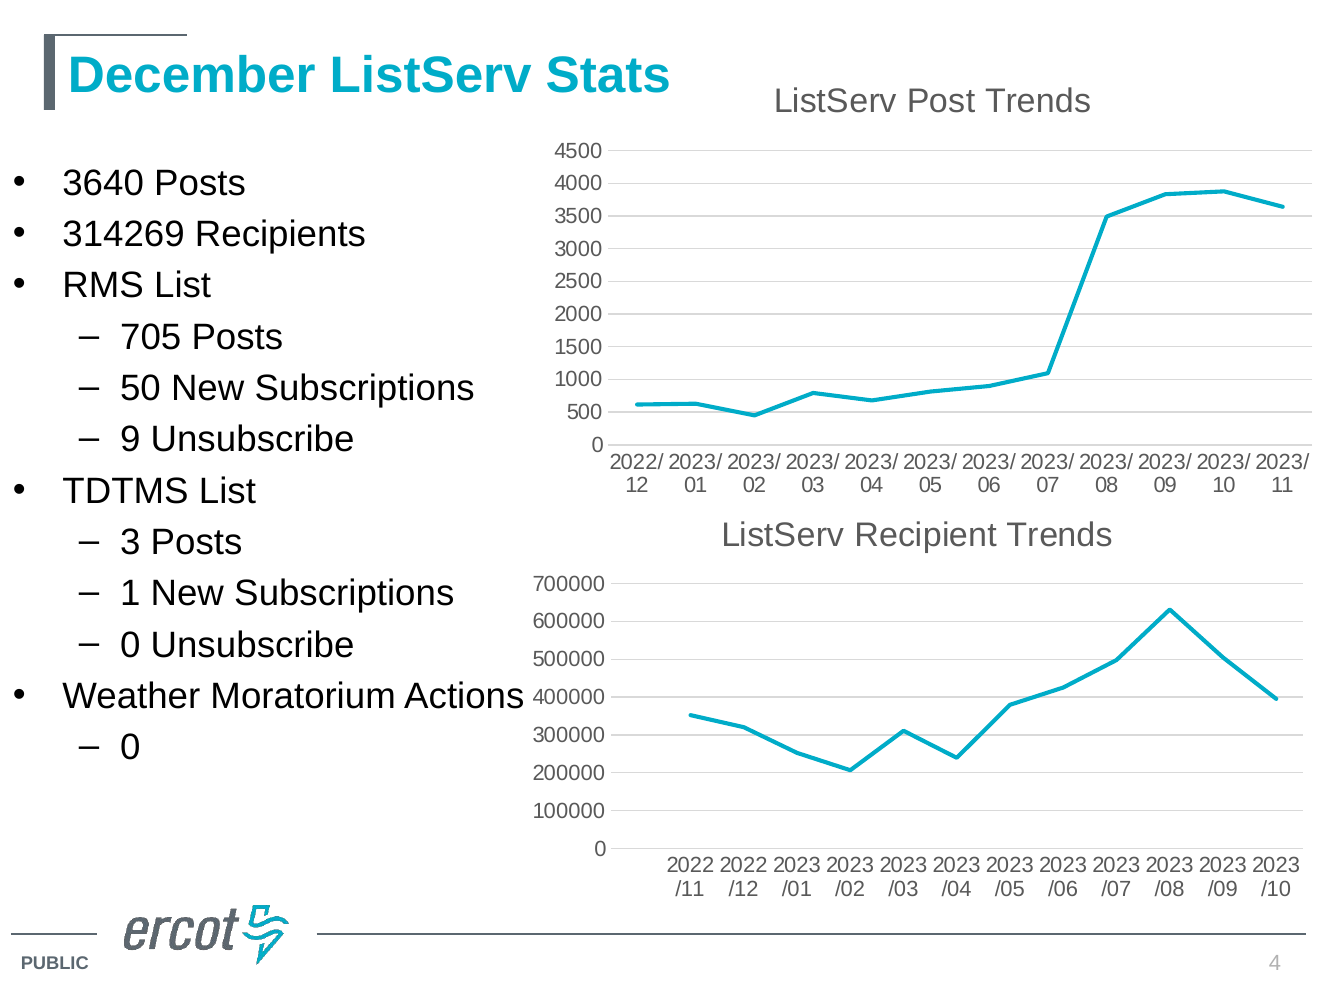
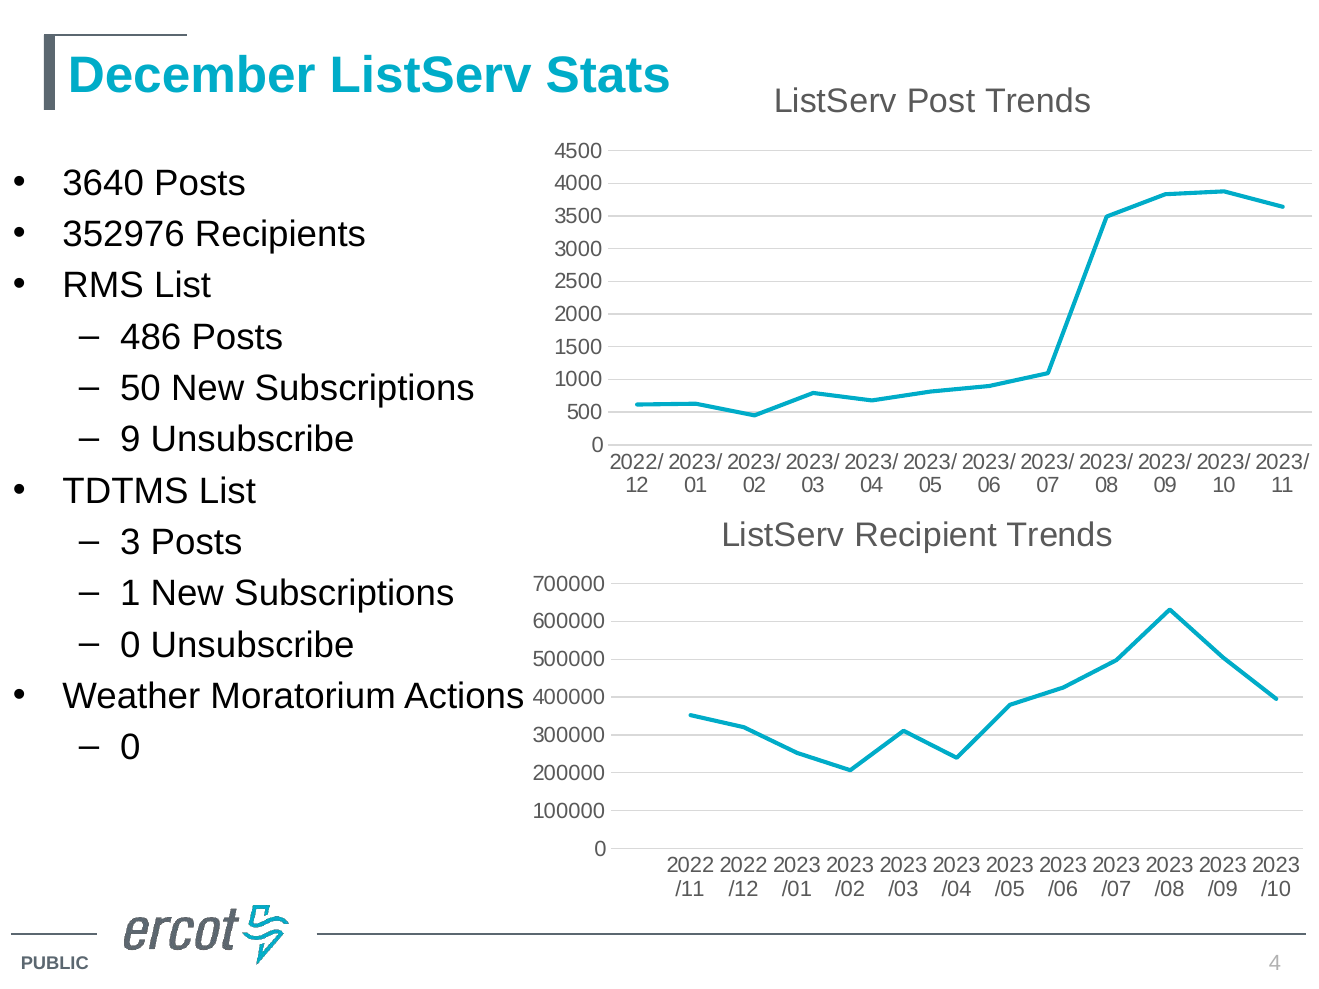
314269: 314269 -> 352976 (124, 235)
705: 705 -> 486 (151, 337)
